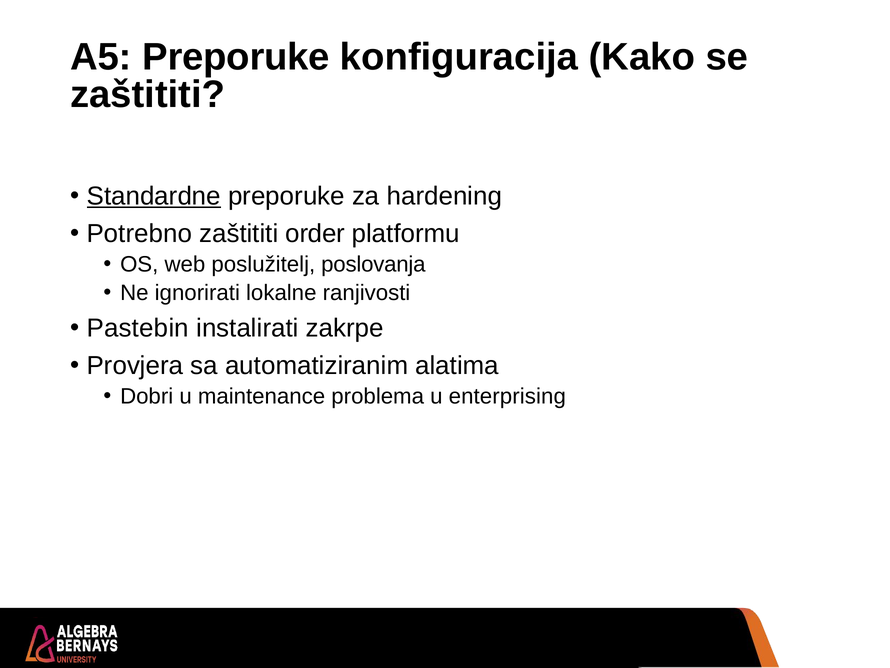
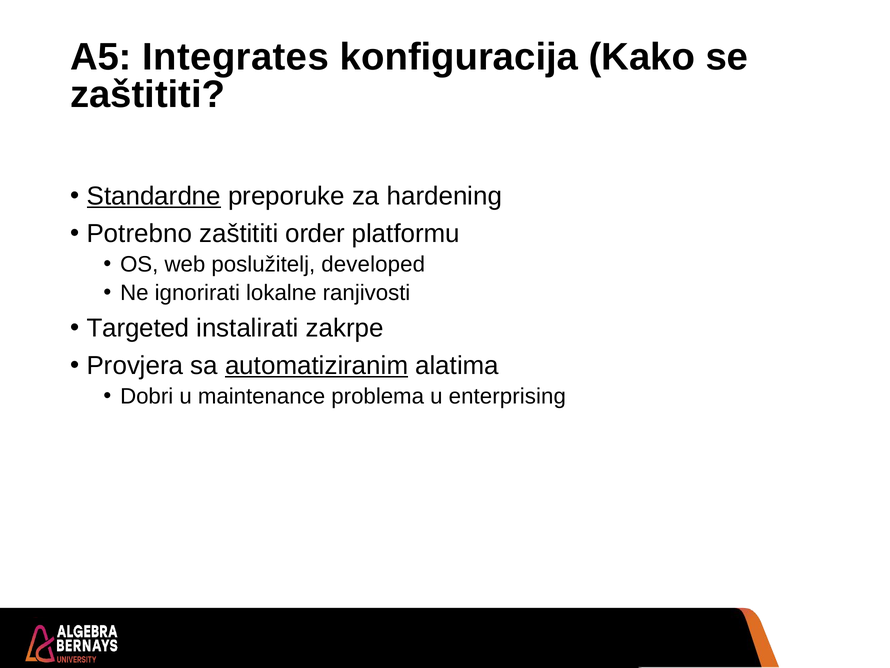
A5 Preporuke: Preporuke -> Integrates (236, 57)
poslovanja: poslovanja -> developed (373, 264)
Pastebin: Pastebin -> Targeted (138, 328)
automatiziranim underline: none -> present (317, 365)
